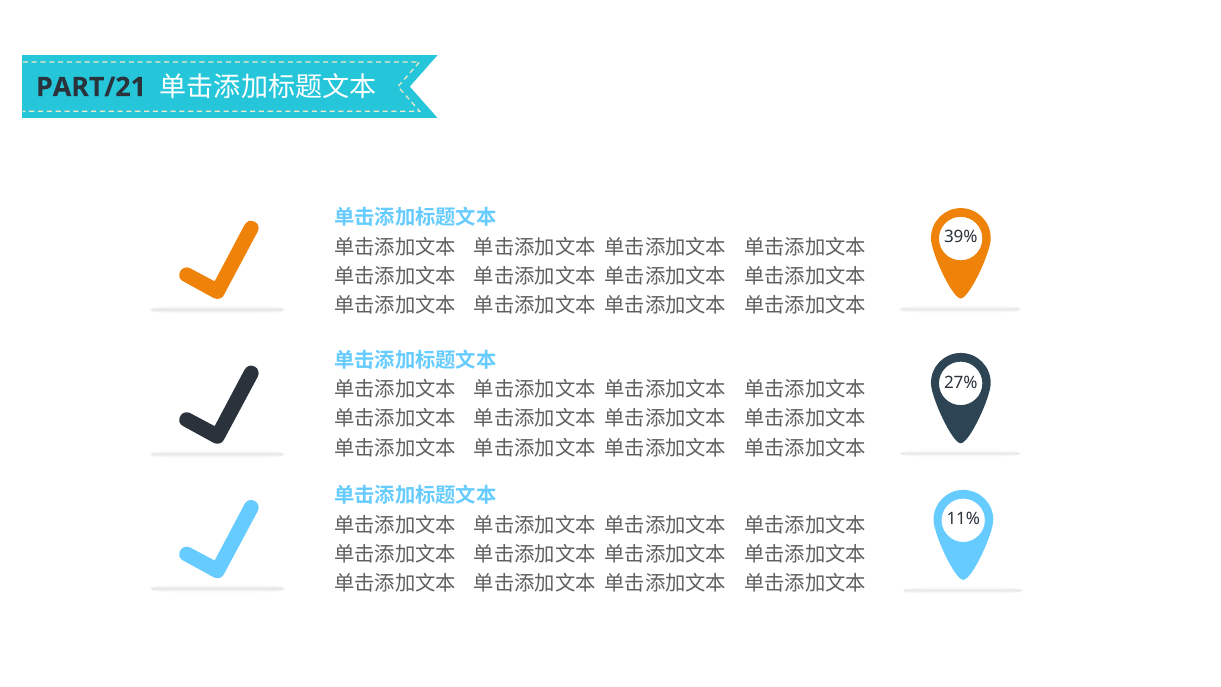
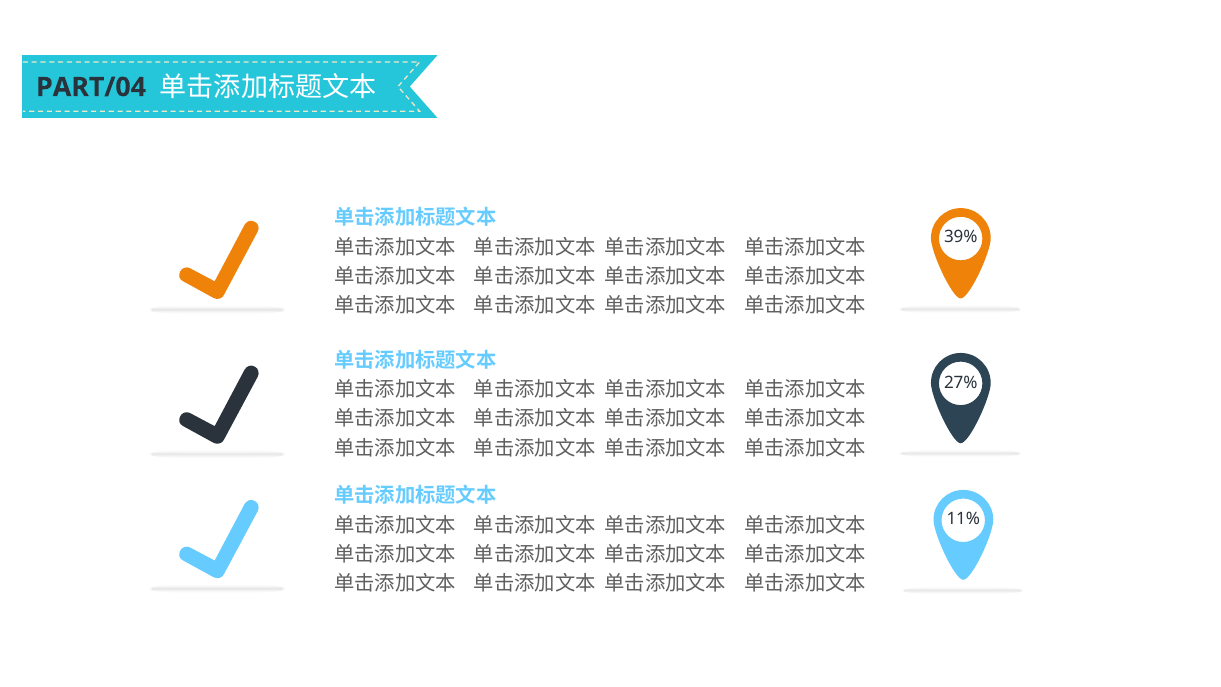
PART/21: PART/21 -> PART/04 (91, 87)
